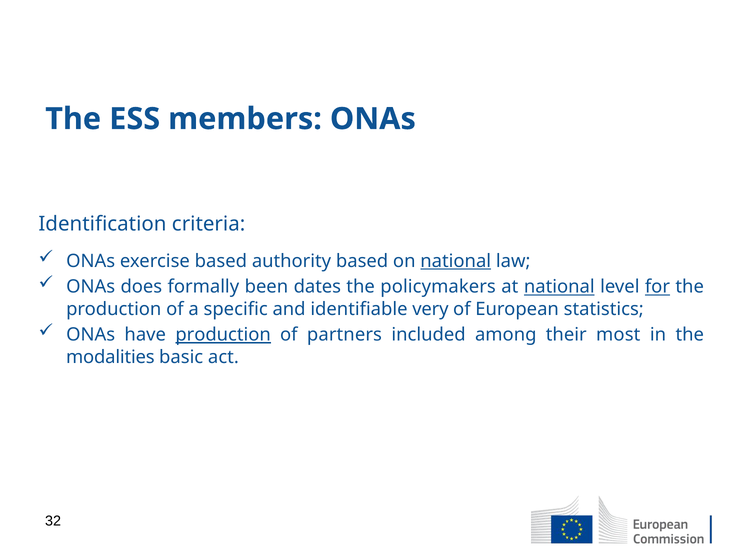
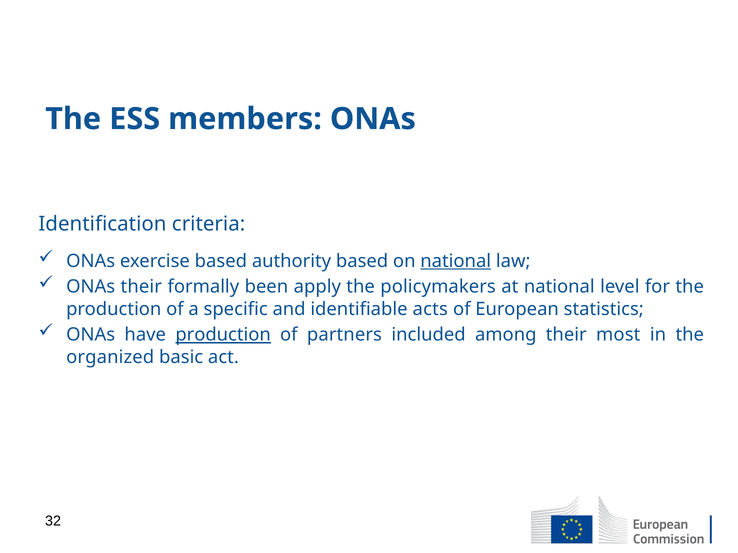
ONAs does: does -> their (141, 287)
dates: dates -> apply (317, 287)
national underline: present -> none (559, 287)
for underline: present -> none (657, 287)
very: very -> acts (430, 309)
modalities: modalities -> organized (110, 357)
